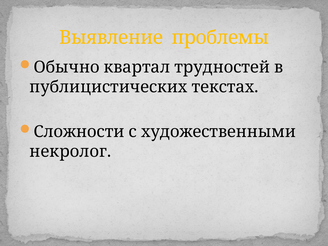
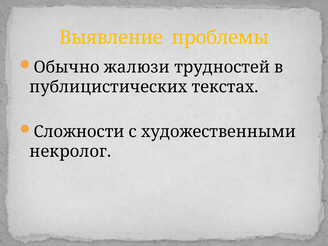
квартал: квартал -> жалюзи (137, 67)
